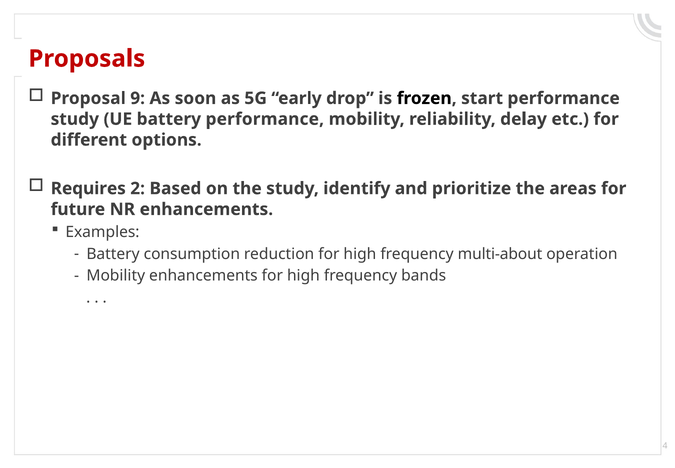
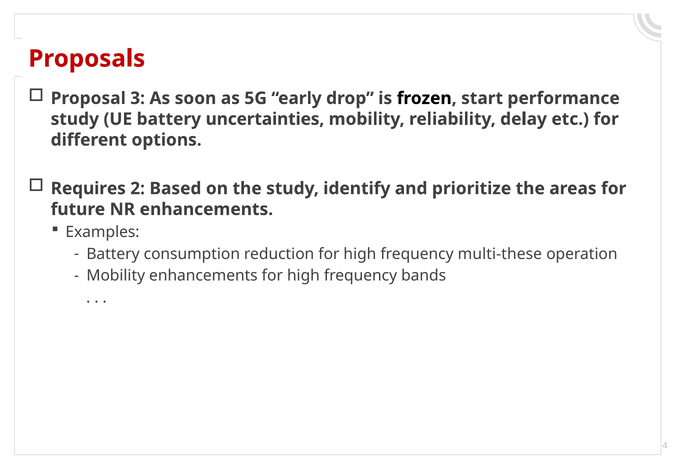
9: 9 -> 3 (138, 98)
battery performance: performance -> uncertainties (265, 119)
multi-about: multi-about -> multi-these (500, 254)
